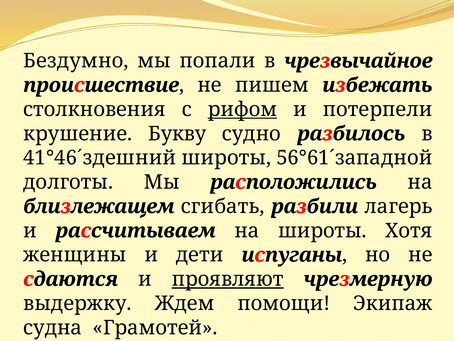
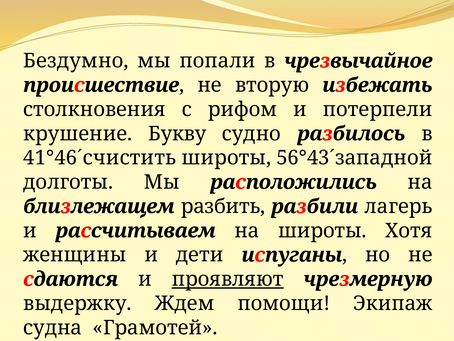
пишем: пишем -> вторую (272, 85)
рифом underline: present -> none (242, 109)
41°46´здешний: 41°46´здешний -> 41°46´счистить (100, 158)
56°61´западной: 56°61´западной -> 56°43´западной (354, 158)
сгибать: сгибать -> разбить (223, 206)
